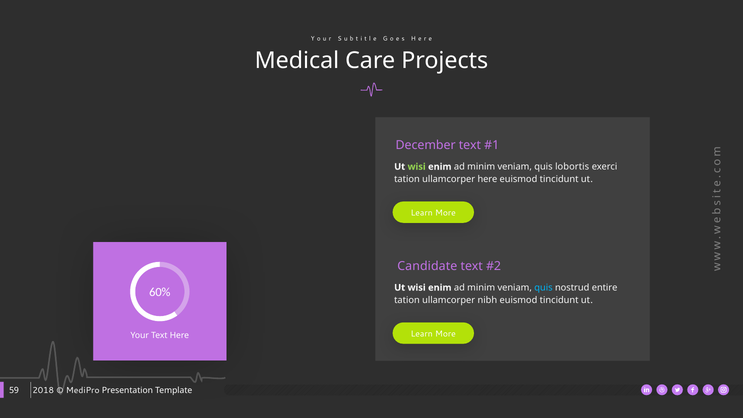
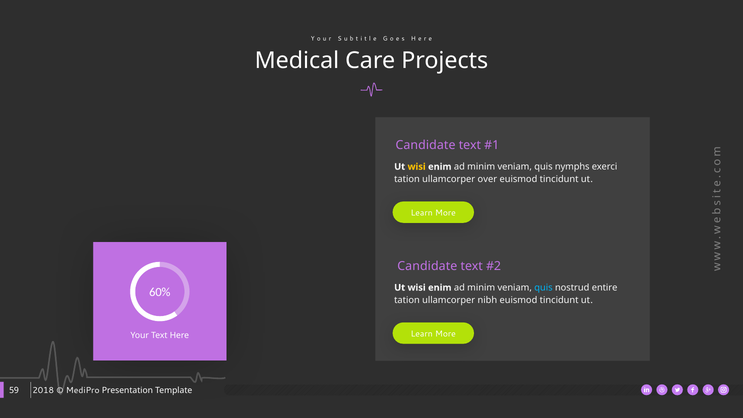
December: December -> Candidate (426, 145)
wisi colour: light green -> yellow (417, 167)
lobortis: lobortis -> nymphs (572, 167)
ullamcorper here: here -> over (487, 179)
